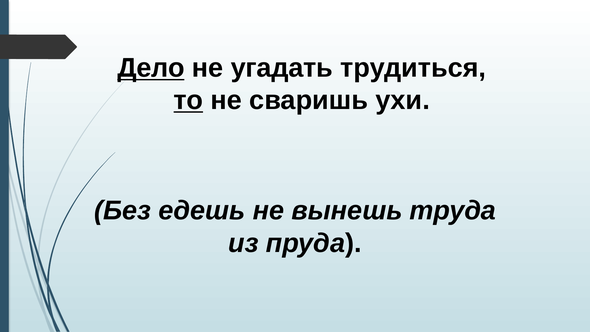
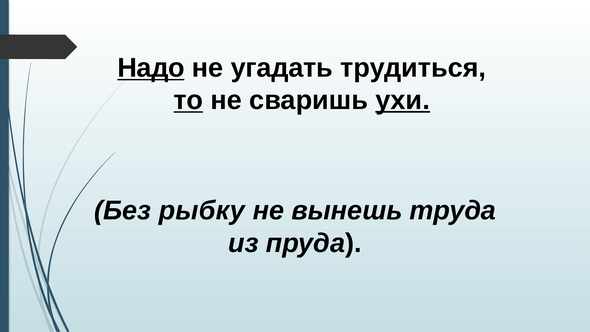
Дело: Дело -> Надо (151, 68)
ухи underline: none -> present (403, 100)
едешь: едешь -> рыбку (202, 211)
